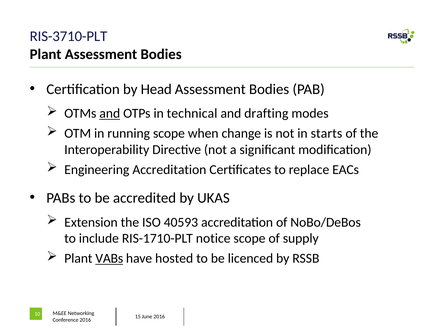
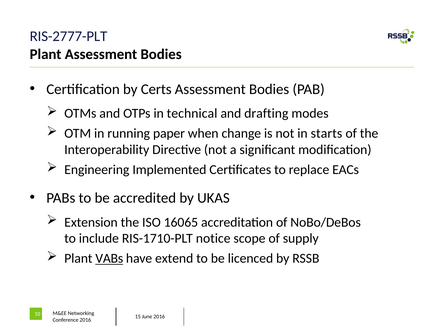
RIS-3710-PLT: RIS-3710-PLT -> RIS-2777-PLT (69, 36)
Head: Head -> Certs (156, 89)
and underline: present -> none (110, 113)
running scope: scope -> paper (169, 133)
Engineering Accreditation: Accreditation -> Implemented (169, 170)
40593: 40593 -> 16065 (181, 222)
hosted: hosted -> extend (174, 258)
